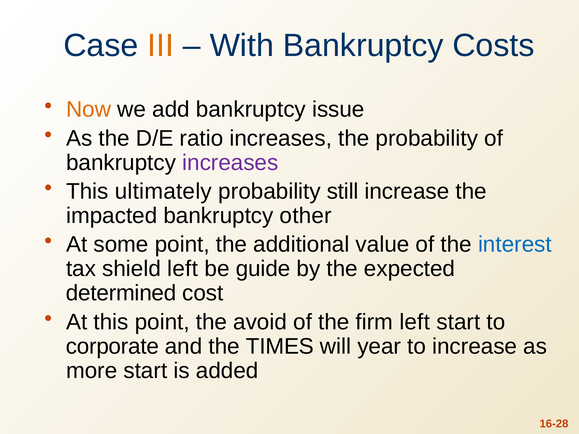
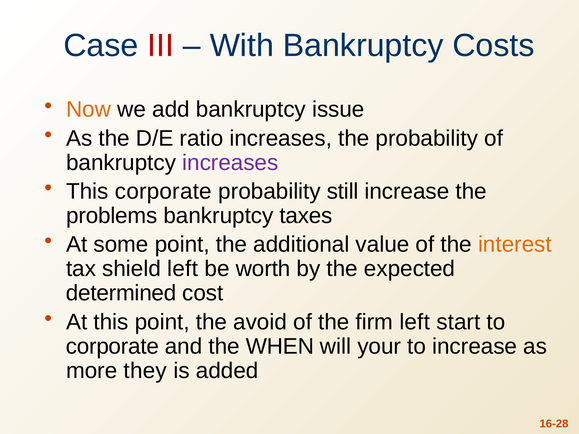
III colour: orange -> red (161, 46)
This ultimately: ultimately -> corporate (163, 192)
impacted: impacted -> problems (112, 216)
other: other -> taxes (306, 216)
interest colour: blue -> orange (515, 245)
guide: guide -> worth (263, 269)
TIMES: TIMES -> WHEN (280, 346)
year: year -> your (379, 346)
more start: start -> they (145, 371)
